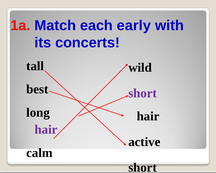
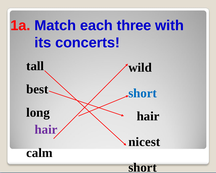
early: early -> three (134, 25)
short colour: purple -> blue (143, 93)
active: active -> nicest (144, 142)
